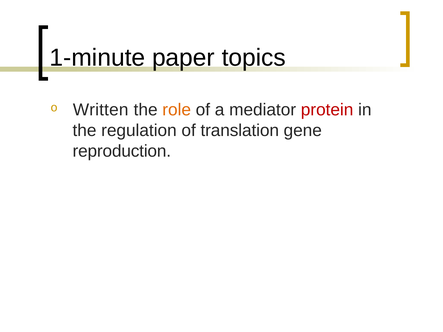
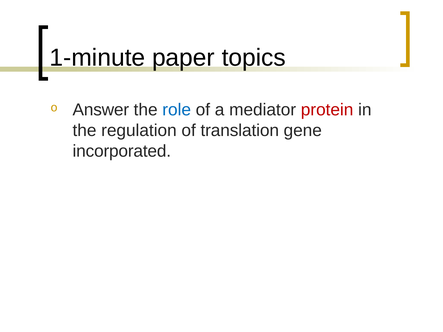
Written: Written -> Answer (101, 110)
role colour: orange -> blue (177, 110)
reproduction: reproduction -> incorporated (122, 151)
